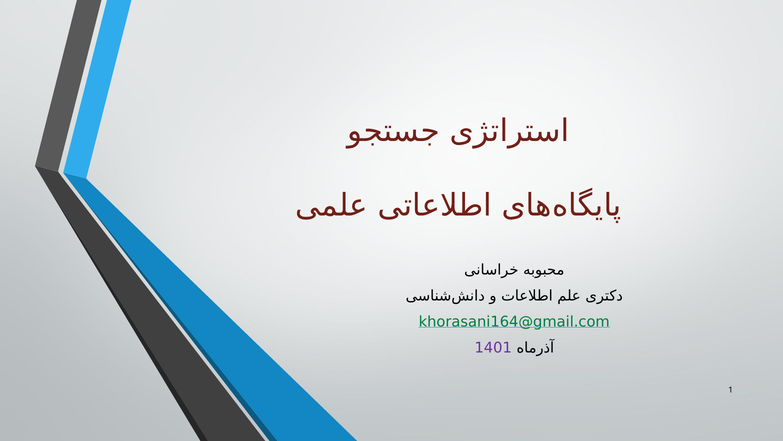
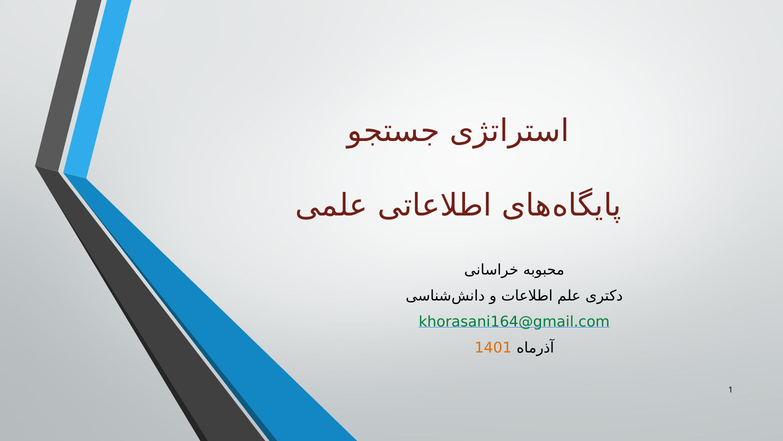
1401 colour: purple -> orange (493, 347)
